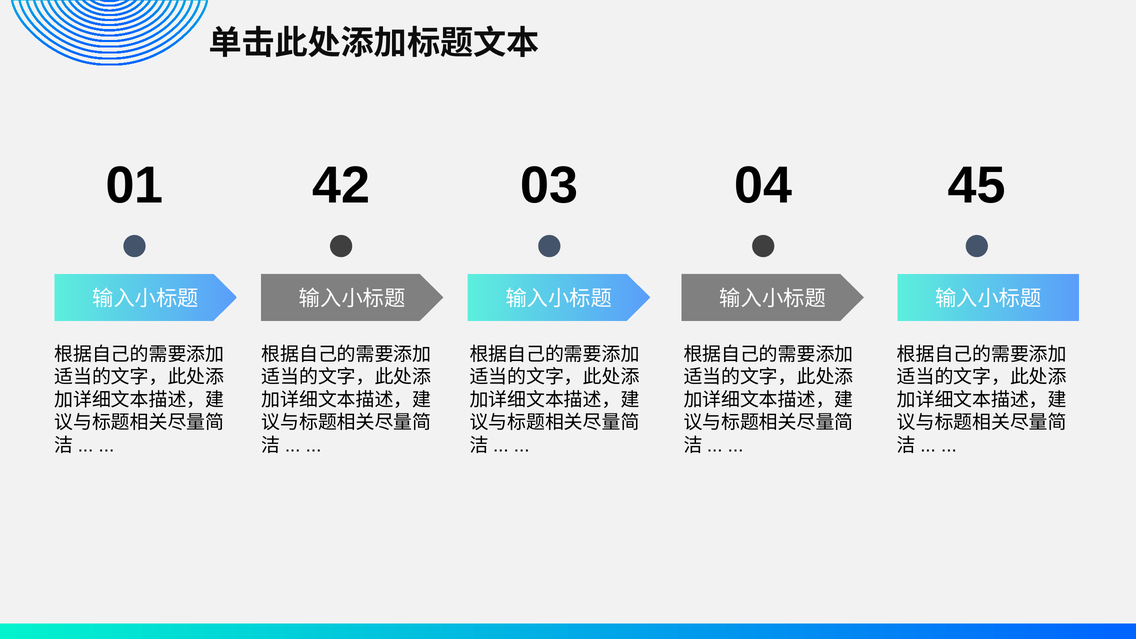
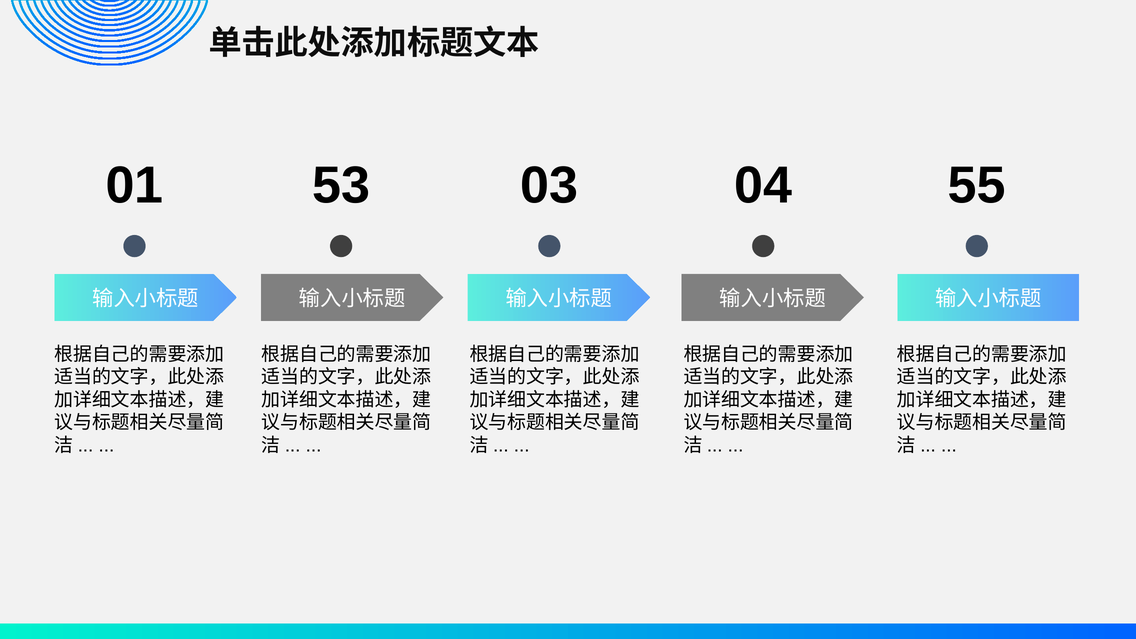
42: 42 -> 53 (341, 186)
45: 45 -> 55 (977, 186)
